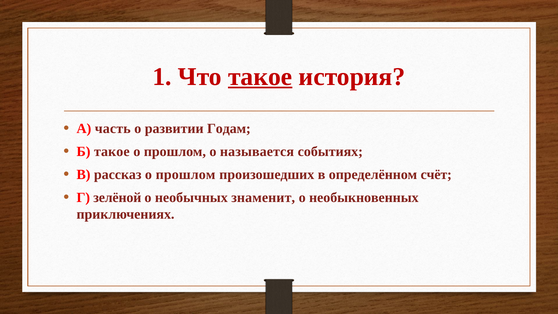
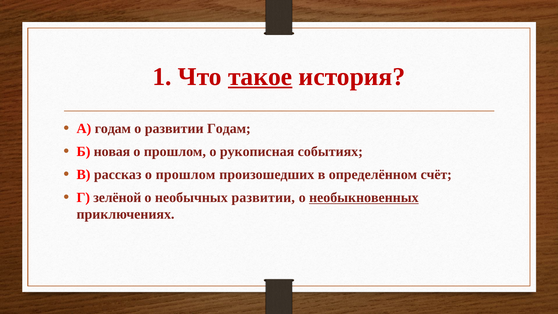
А часть: часть -> годам (113, 128)
Б такое: такое -> новая (112, 151)
называется: называется -> рукописная (257, 151)
необычных знаменит: знаменит -> развитии (263, 198)
необыкновенных underline: none -> present (364, 198)
